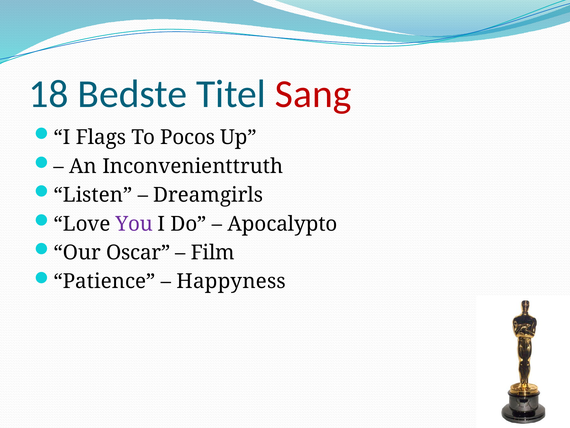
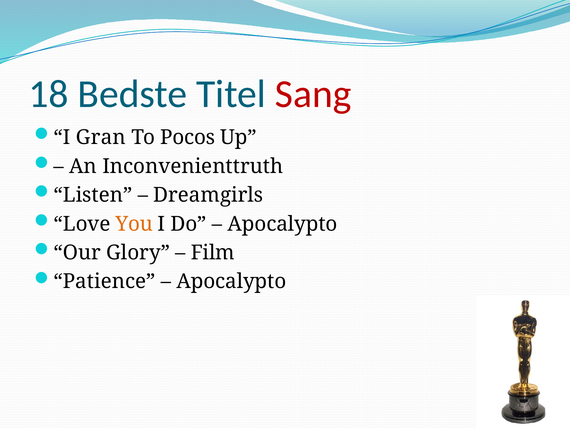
Flags: Flags -> Gran (101, 137)
You colour: purple -> orange (134, 224)
Oscar: Oscar -> Glory (138, 252)
Happyness: Happyness -> Apocalypto (231, 281)
